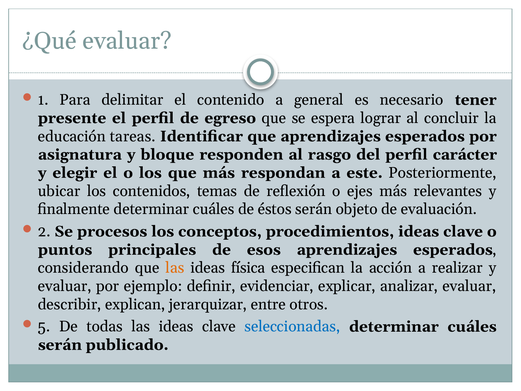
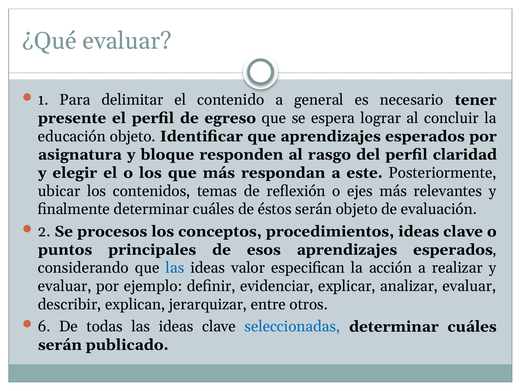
educación tareas: tareas -> objeto (133, 136)
carácter: carácter -> claridad (465, 154)
las colour: orange -> blue (175, 268)
física: física -> valor (248, 268)
5: 5 -> 6 (44, 326)
